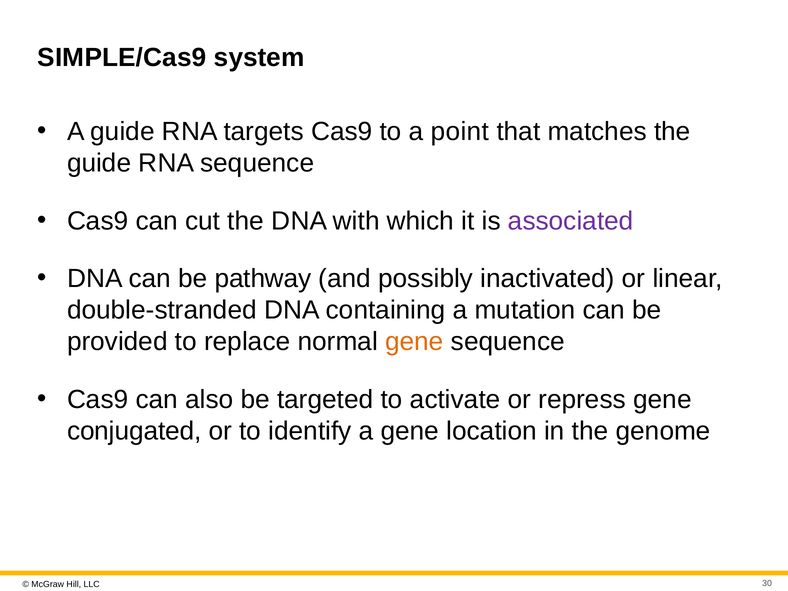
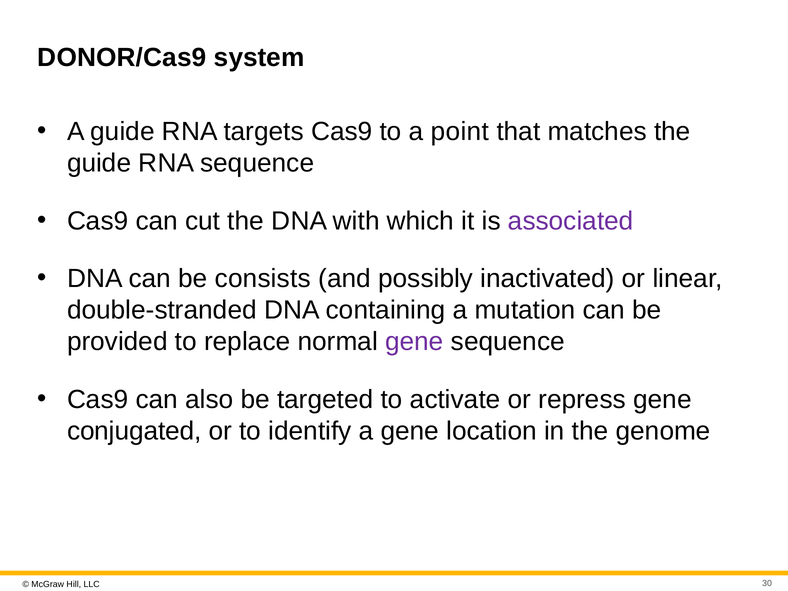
SIMPLE/Cas9: SIMPLE/Cas9 -> DONOR/Cas9 (122, 57)
pathway: pathway -> consists (263, 279)
gene colour: orange -> purple (414, 342)
